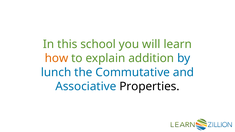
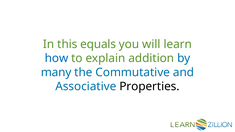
school: school -> equals (98, 44)
how colour: orange -> blue (57, 58)
lunch: lunch -> many (56, 72)
